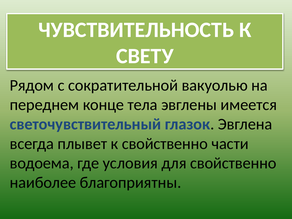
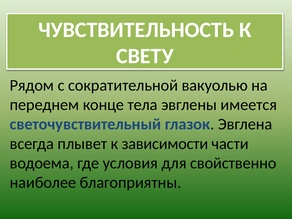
к свойственно: свойственно -> зависимости (165, 144)
